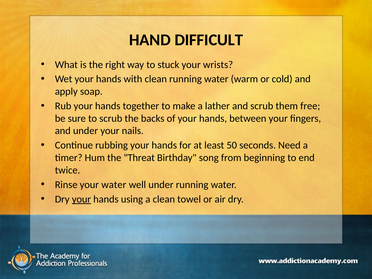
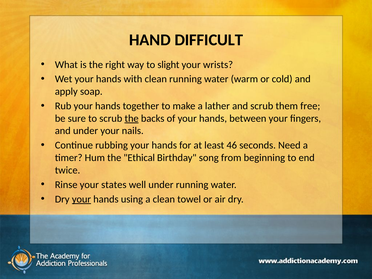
stuck: stuck -> slight (168, 65)
the underline: none -> present (132, 118)
50: 50 -> 46 (232, 145)
Threat: Threat -> Ethical (139, 158)
your water: water -> states (114, 185)
